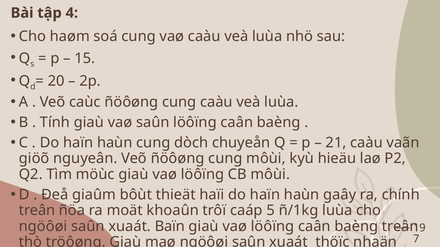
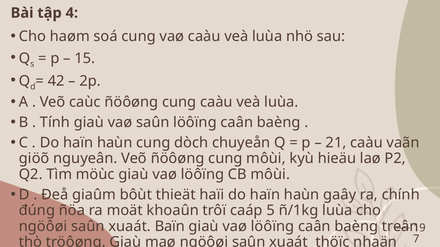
20: 20 -> 42 (56, 81)
treân: treân -> đúng (37, 211)
